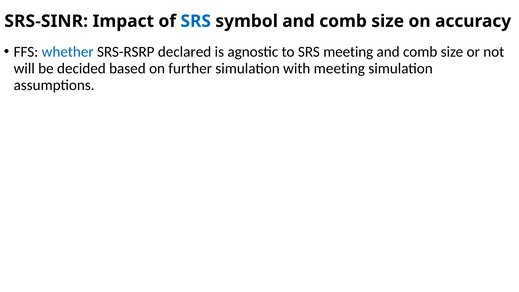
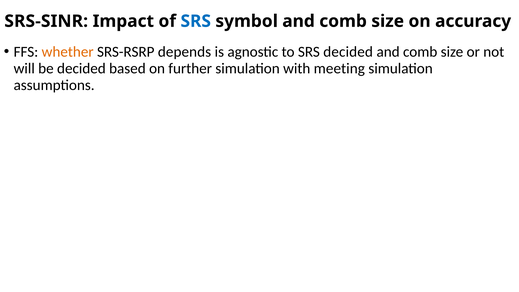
whether colour: blue -> orange (68, 52)
declared: declared -> depends (185, 52)
SRS meeting: meeting -> decided (348, 52)
